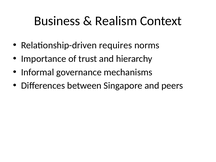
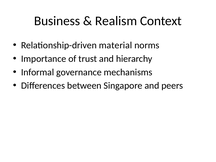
requires: requires -> material (116, 45)
